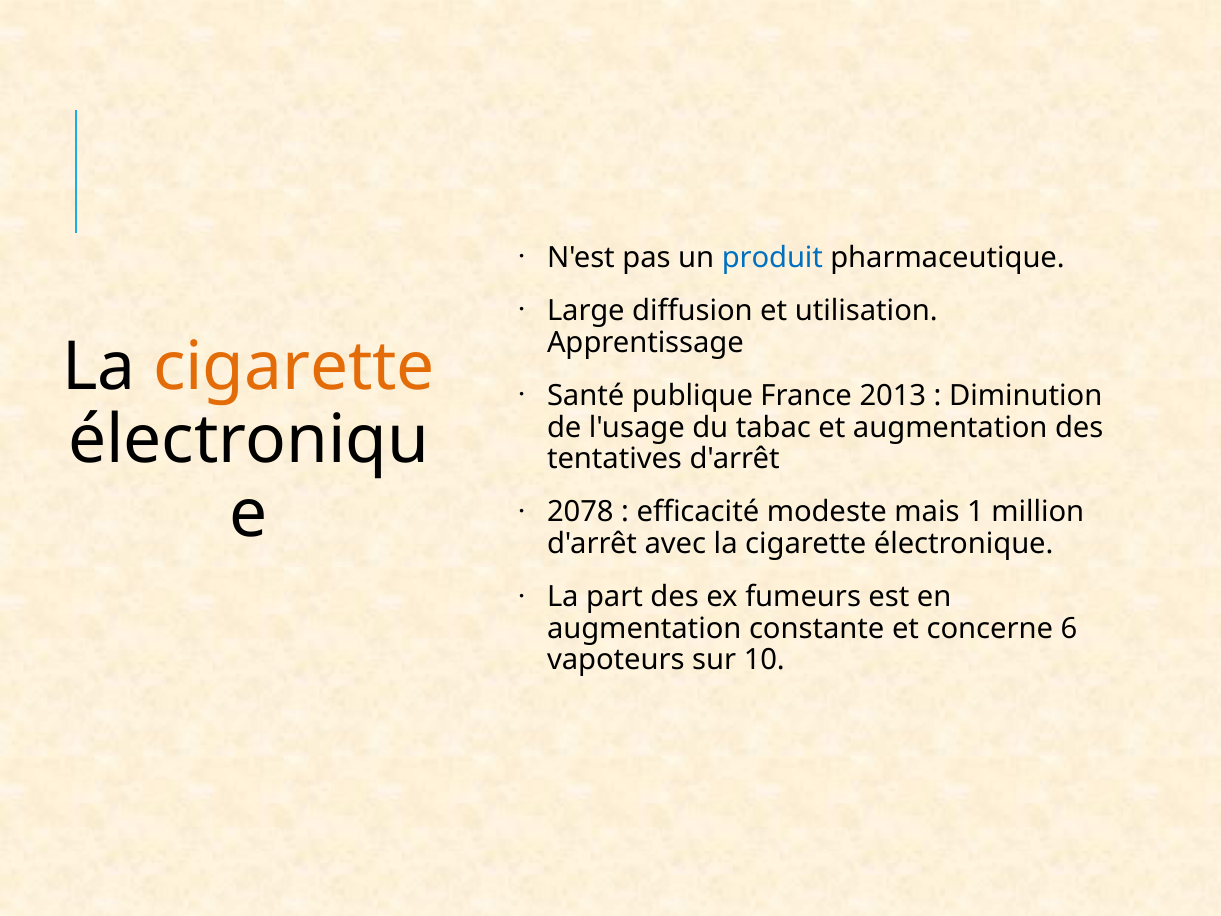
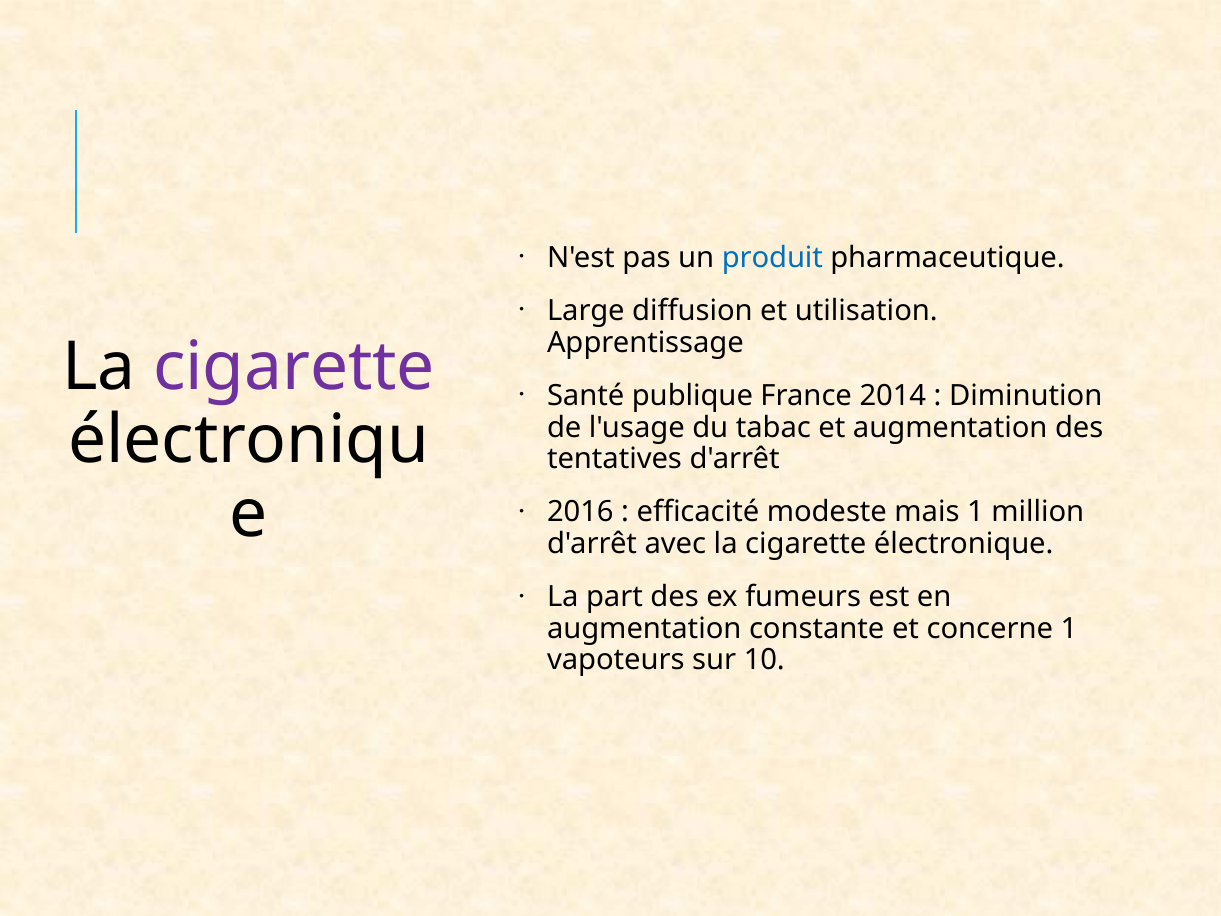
cigarette colour: orange -> purple (294, 367)
2013: 2013 -> 2014 (893, 396)
2078: 2078 -> 2016 (580, 512)
concerne 6: 6 -> 1 (1069, 628)
